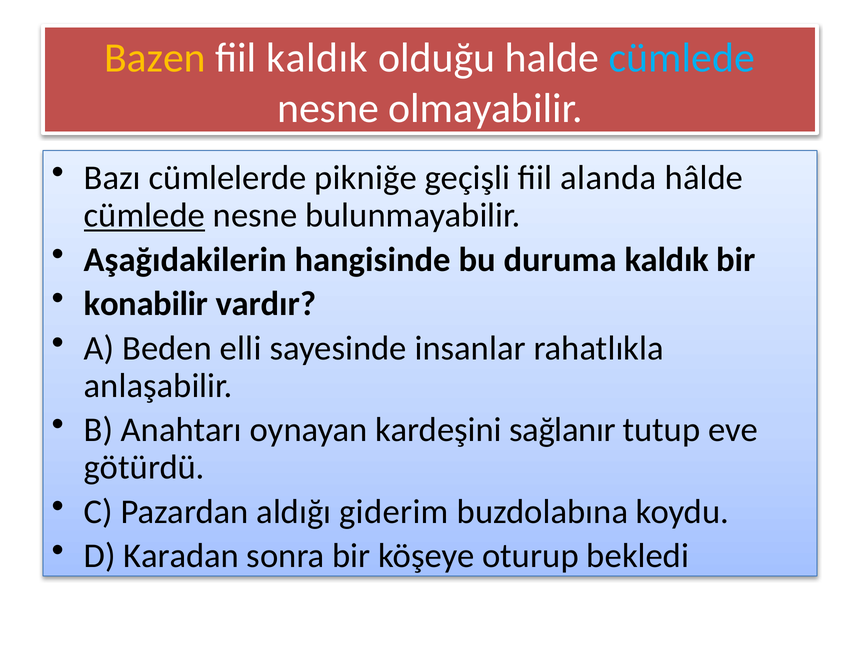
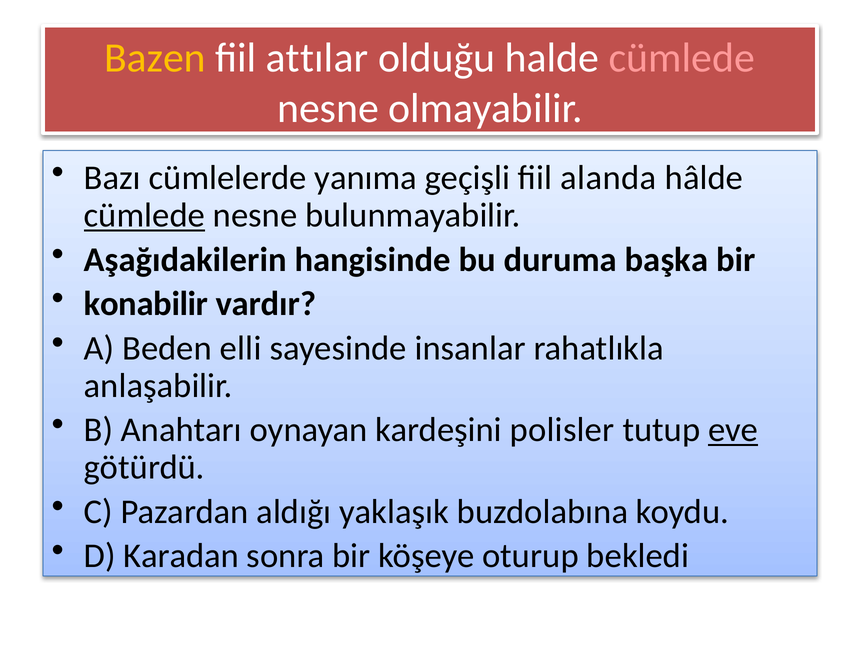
fiil kaldık: kaldık -> attılar (317, 58)
cümlede colour: light blue -> pink (682, 58)
pikniğe: pikniğe -> yanıma (366, 178)
duruma kaldık: kaldık -> başka (667, 260)
sağlanır: sağlanır -> polisler (562, 430)
eve underline: none -> present (733, 430)
giderim: giderim -> yaklaşık (394, 512)
